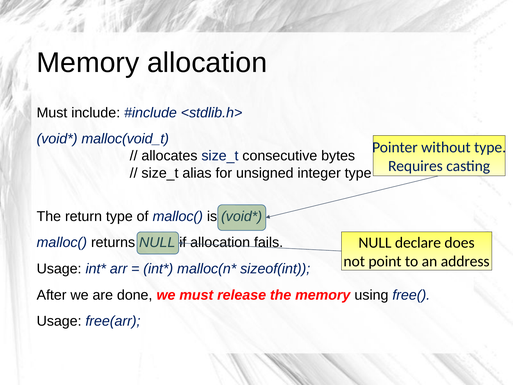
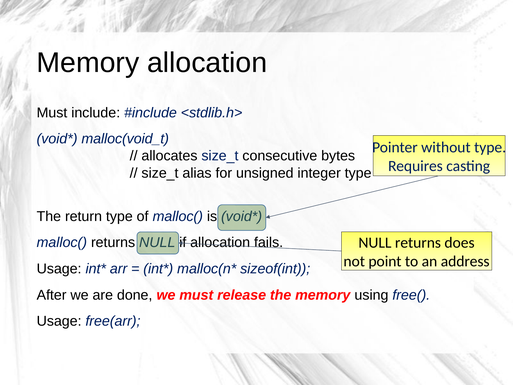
NULL declare: declare -> returns (418, 243)
